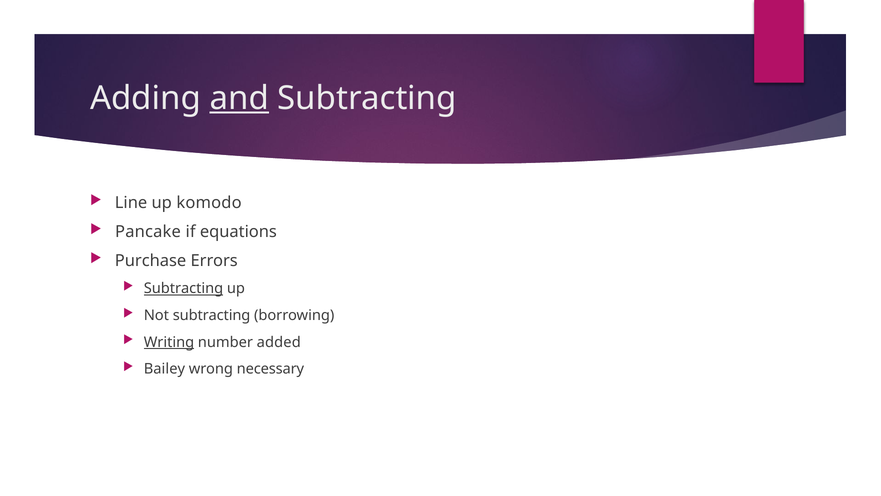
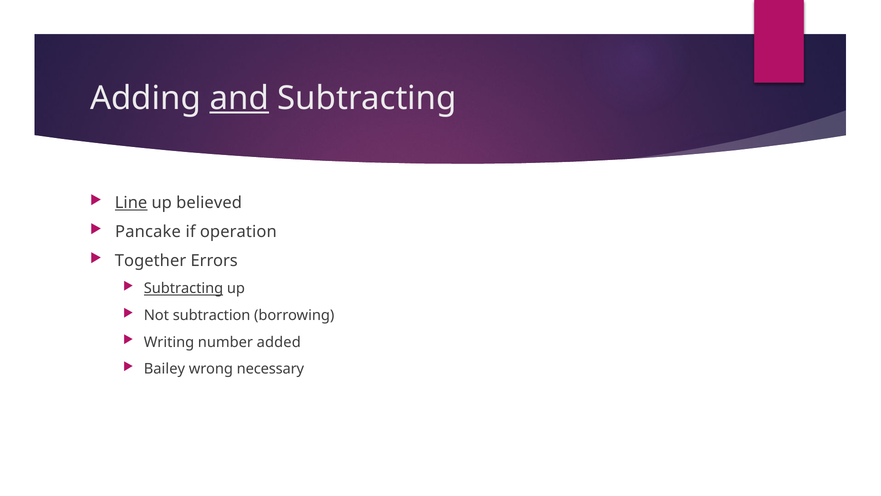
Line underline: none -> present (131, 203)
komodo: komodo -> believed (209, 203)
equations: equations -> operation (238, 232)
Purchase: Purchase -> Together (151, 261)
Not subtracting: subtracting -> subtraction (212, 315)
Writing underline: present -> none (169, 342)
